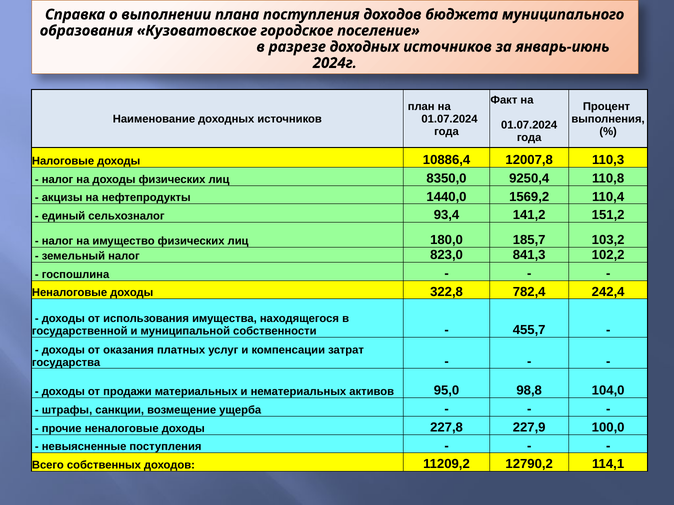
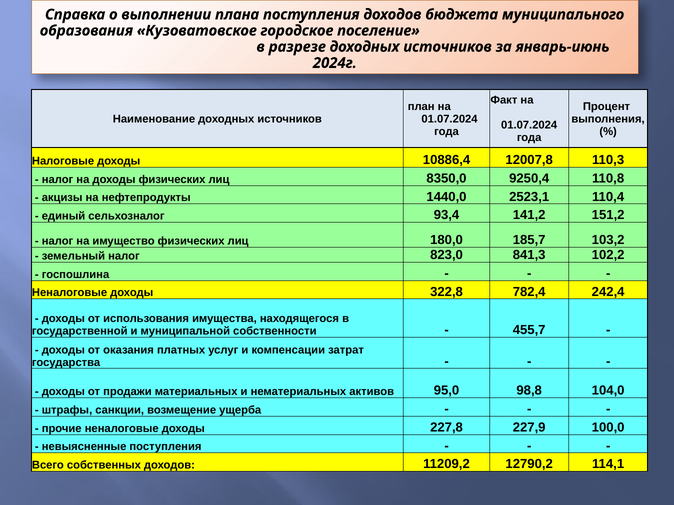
1569,2: 1569,2 -> 2523,1 (529, 197)
